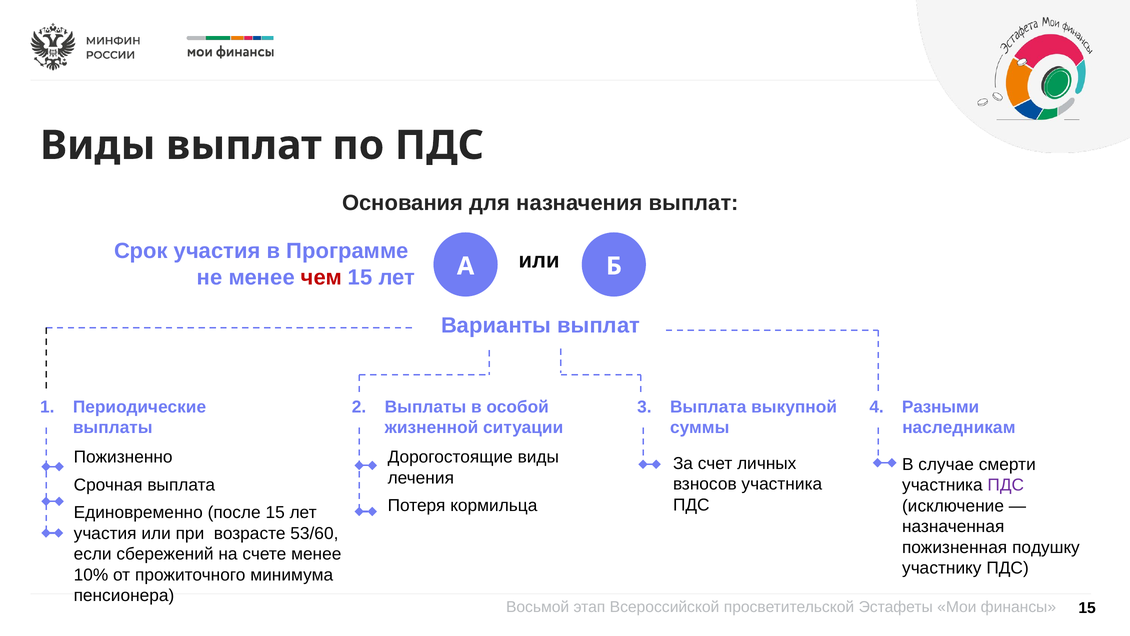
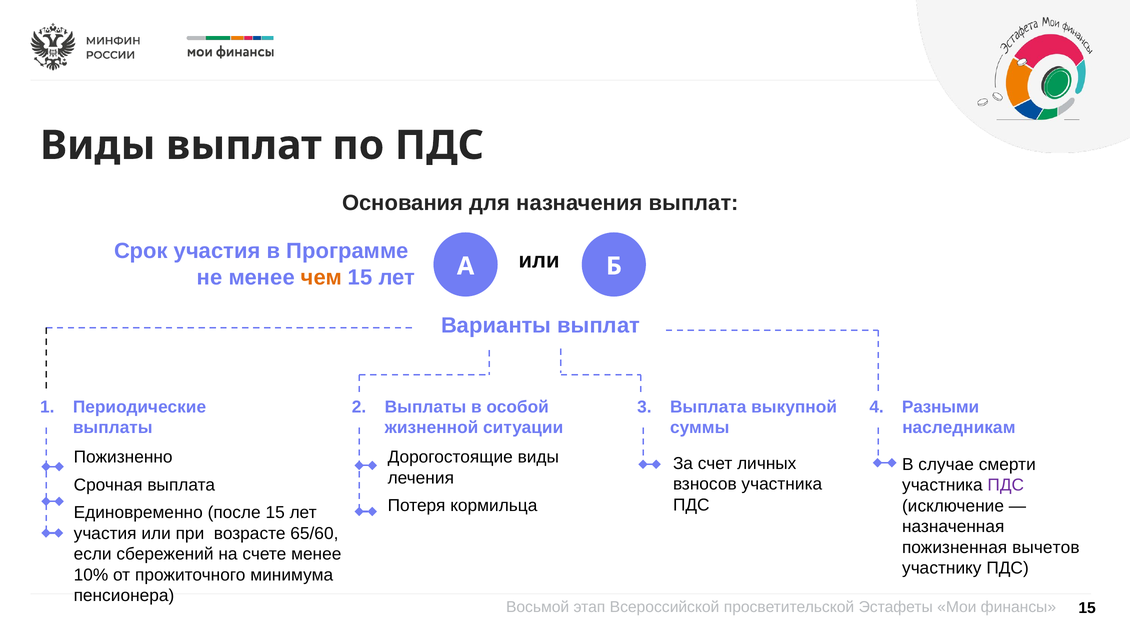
чем colour: red -> orange (321, 277)
53/60: 53/60 -> 65/60 (314, 533)
подушку: подушку -> вычетов (1046, 547)
